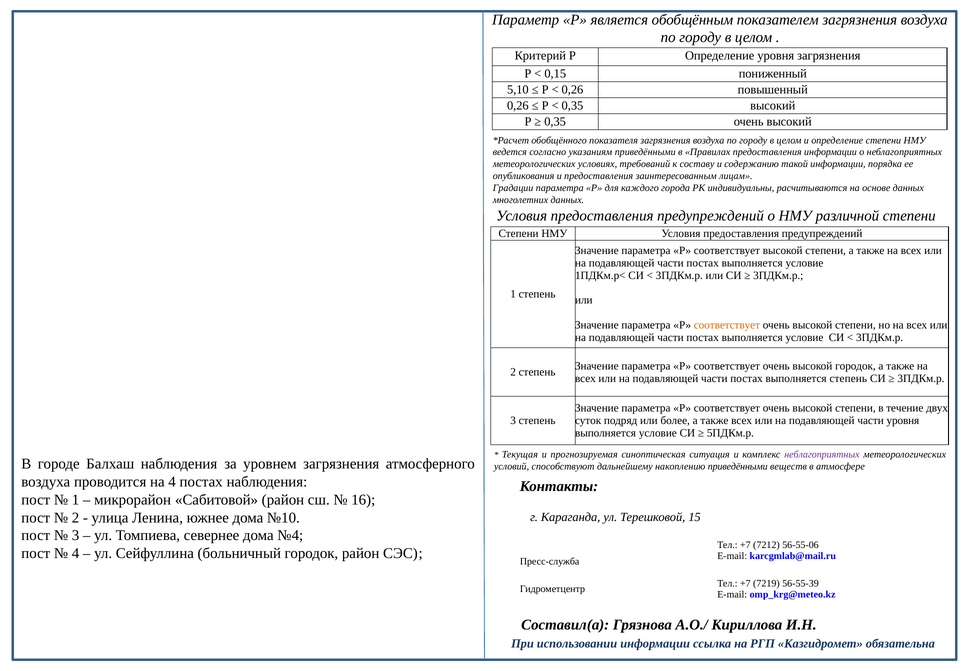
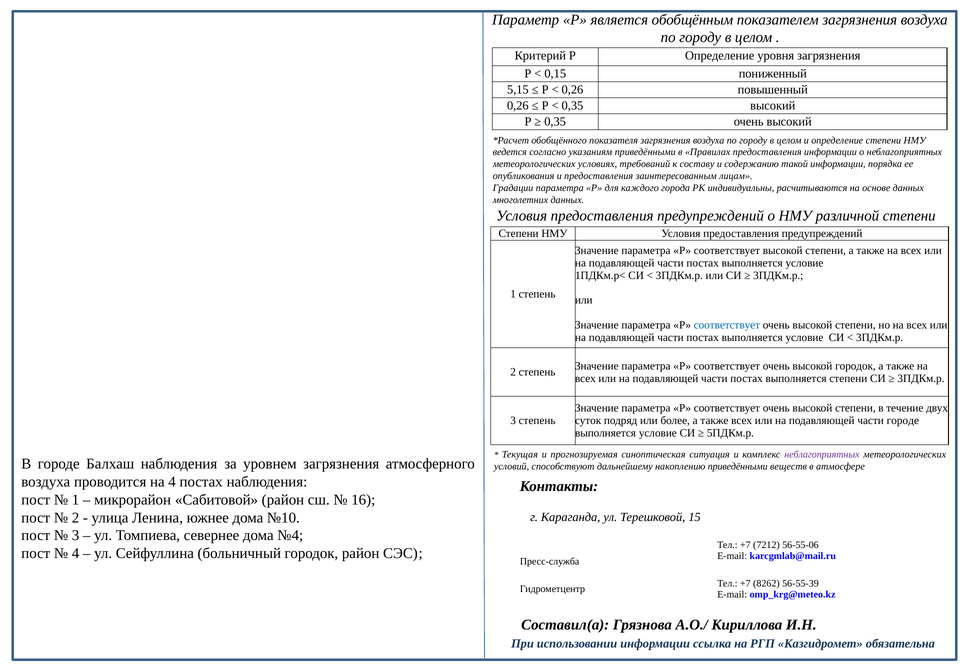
5,10: 5,10 -> 5,15 (518, 90)
соответствует colour: orange -> blue (727, 325)
выполняется степень: степень -> степени (848, 378)
части уровня: уровня -> городе (903, 421)
7219: 7219 -> 8262 (766, 583)
